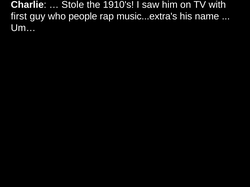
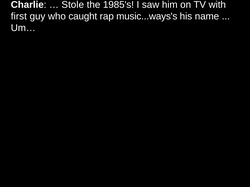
1910's: 1910's -> 1985's (118, 5)
people: people -> caught (83, 16)
music...extra's: music...extra's -> music...ways's (147, 16)
